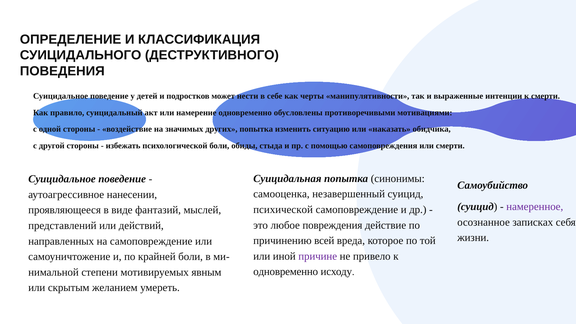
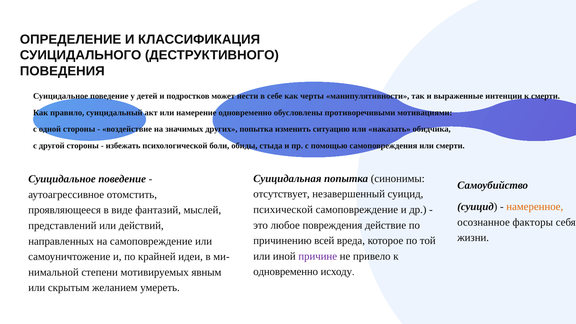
самооценка: самооценка -> отсутствует (281, 194)
нанесении: нанесении -> отомстить (132, 194)
намеренное colour: purple -> orange (535, 207)
записках: записках -> факторы (533, 222)
крайней боли: боли -> идеи (191, 257)
